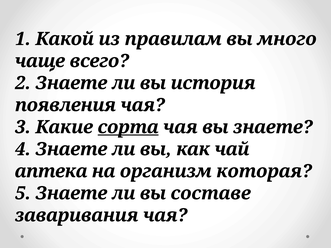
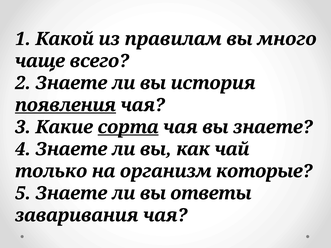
появления underline: none -> present (65, 105)
аптека: аптека -> только (51, 171)
которая: которая -> которые (264, 171)
составе: составе -> ответы (211, 193)
